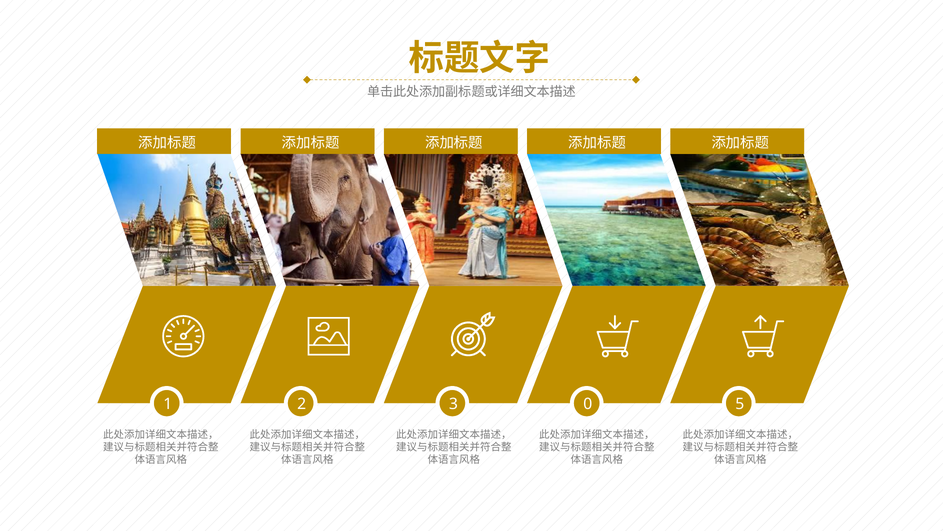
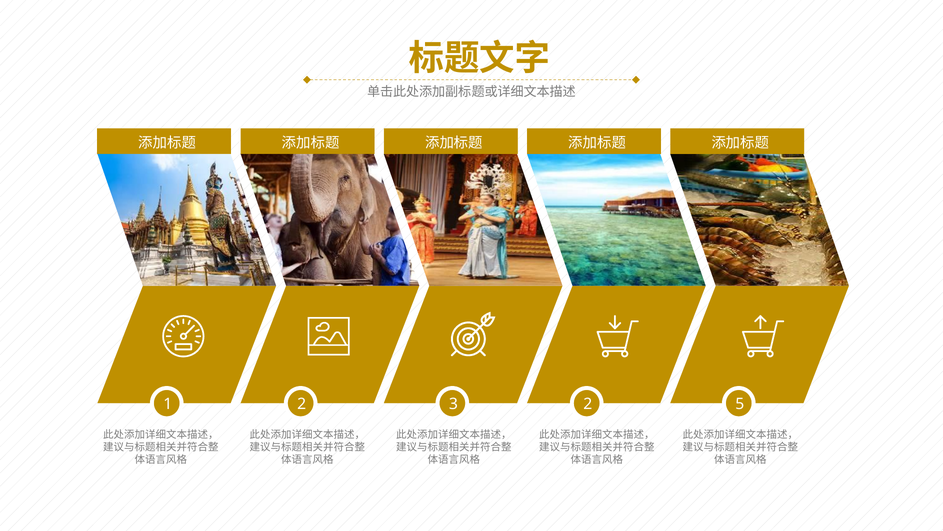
3 0: 0 -> 2 (588, 404)
